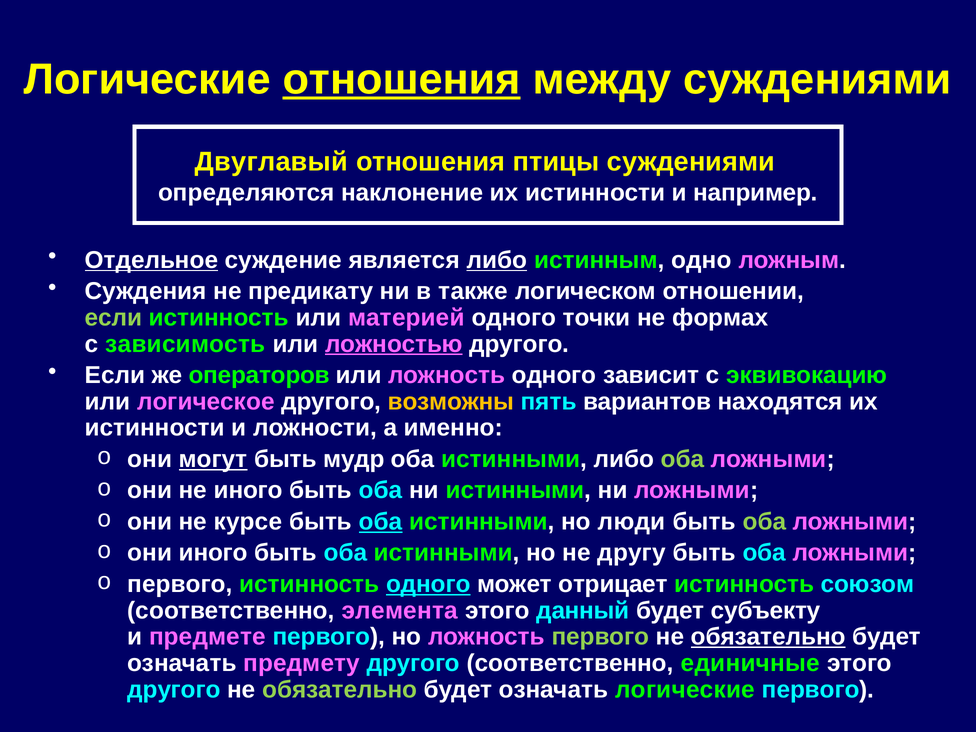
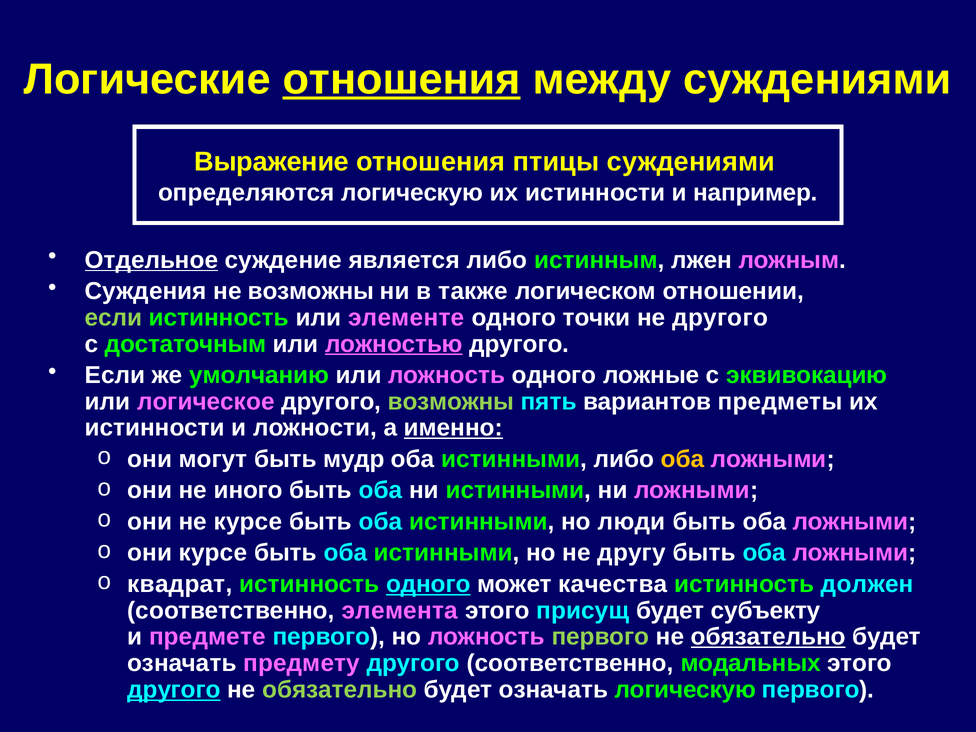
Двуглавый: Двуглавый -> Выражение (272, 162)
определяются наклонение: наклонение -> логическую (412, 193)
либо underline: present -> none (497, 260)
одно: одно -> лжен (702, 260)
не предикату: предикату -> возможны (311, 291)
материей: материей -> элементе (406, 318)
не формах: формах -> другого (720, 318)
зависимость: зависимость -> достаточным (186, 344)
операторов: операторов -> умолчанию (259, 375)
зависит: зависит -> ложные (651, 375)
возможны colour: yellow -> light green (451, 402)
находятся: находятся -> предметы (780, 402)
именно underline: none -> present (453, 428)
могут underline: present -> none (213, 459)
оба colour: light green -> yellow (683, 459)
оба underline: present -> none (381, 522)
оба colour: light green -> white (764, 522)
они иного: иного -> курсе (213, 553)
первого: первого -> квадрат (180, 584)
отрицает: отрицает -> качества (613, 584)
союзом: союзом -> должен (867, 584)
данный: данный -> присущ (583, 610)
единичные: единичные -> модальных (751, 663)
другого underline: none -> present (174, 690)
означать логические: логические -> логическую (685, 690)
